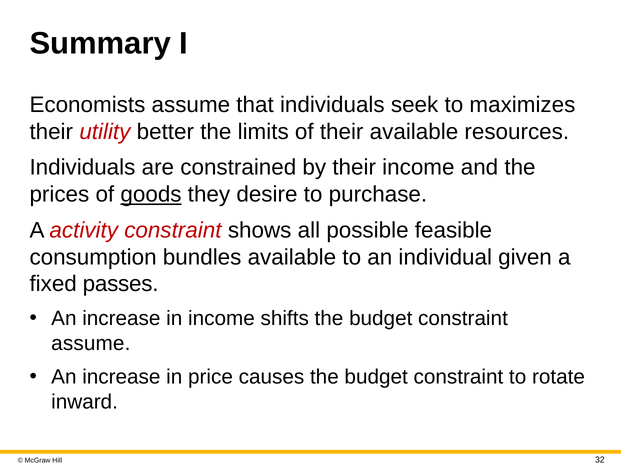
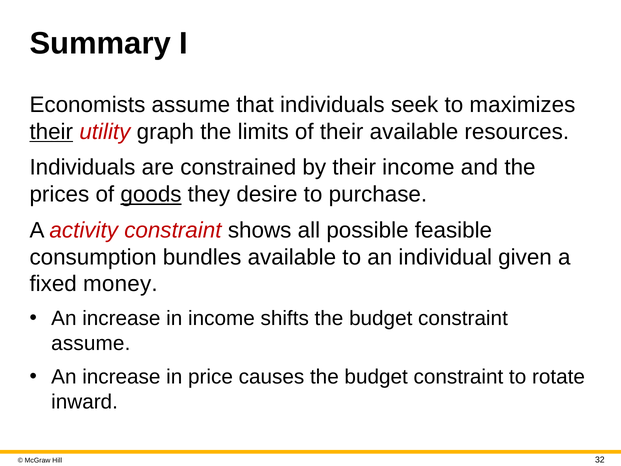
their underline: none -> present (51, 132)
better: better -> graph (165, 132)
passes: passes -> money (120, 284)
